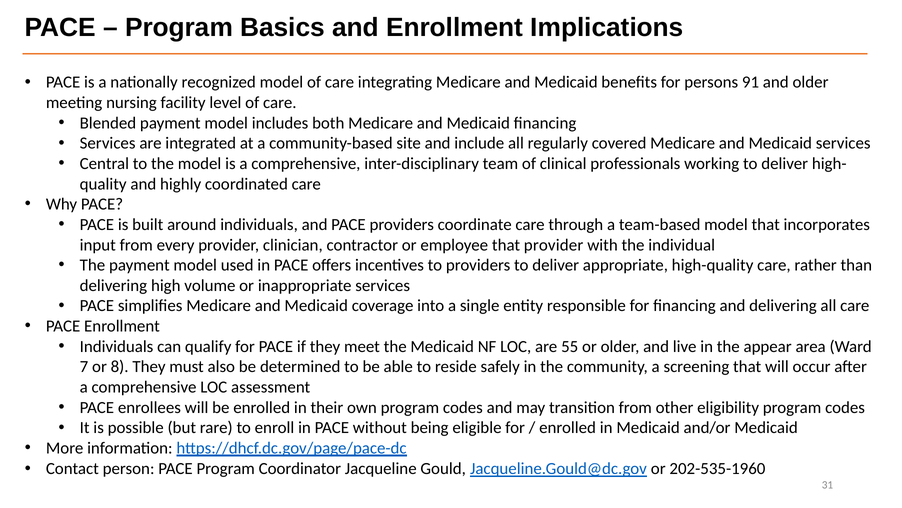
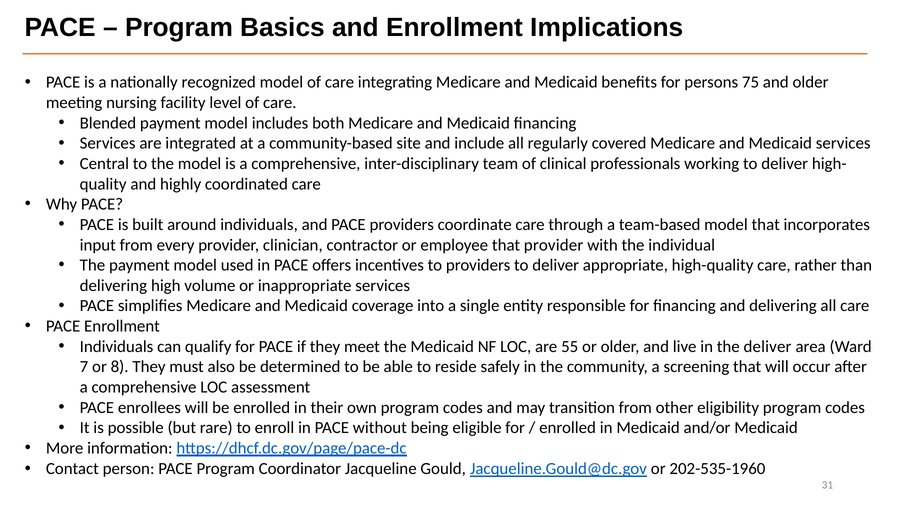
91: 91 -> 75 (751, 82)
the appear: appear -> deliver (768, 346)
